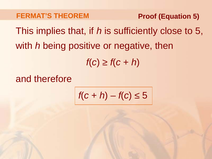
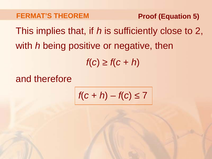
to 5: 5 -> 2 (199, 31)
5: 5 -> 7 (145, 95)
